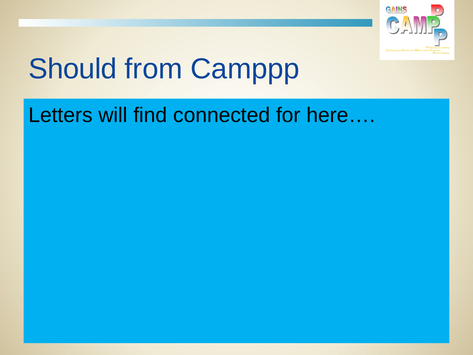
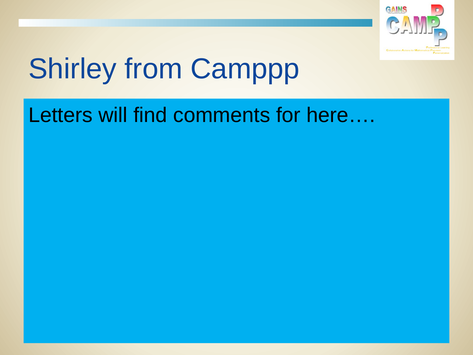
Should: Should -> Shirley (73, 69)
connected: connected -> comments (222, 115)
